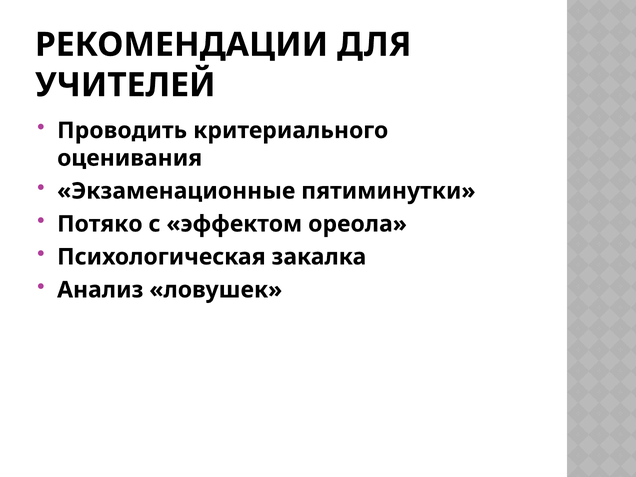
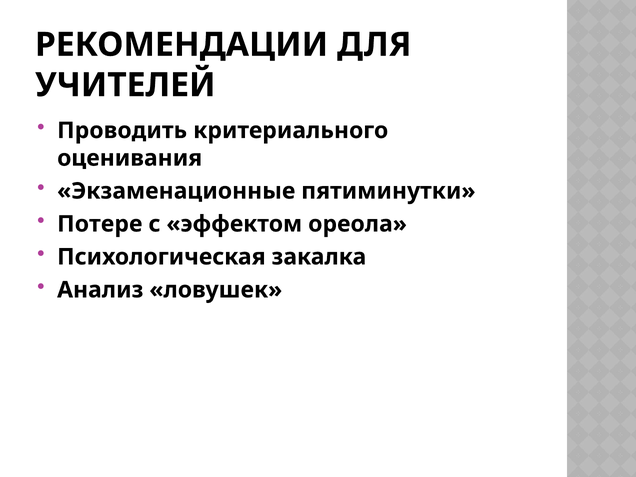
Потяко: Потяко -> Потере (100, 224)
